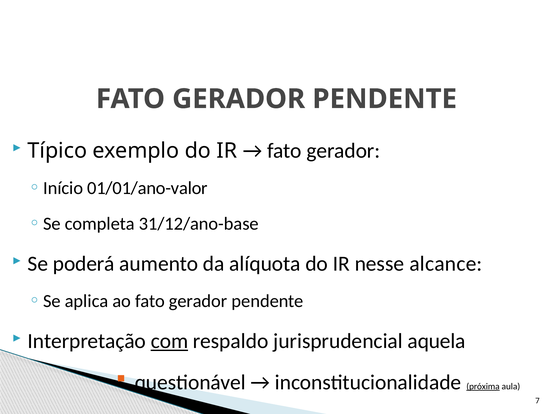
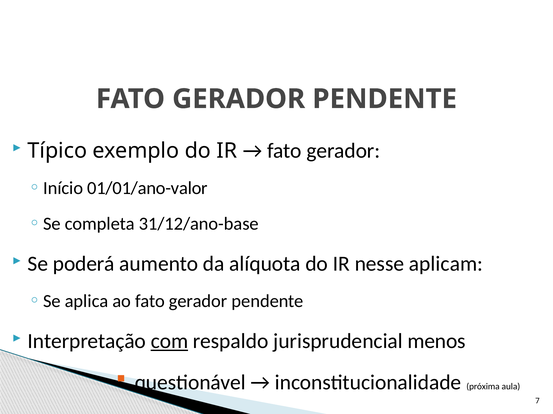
alcance: alcance -> aplicam (446, 264)
aquela: aquela -> menos (437, 342)
próxima underline: present -> none (483, 387)
